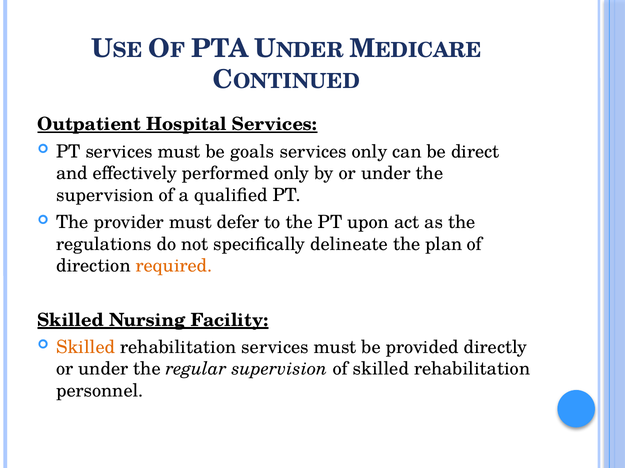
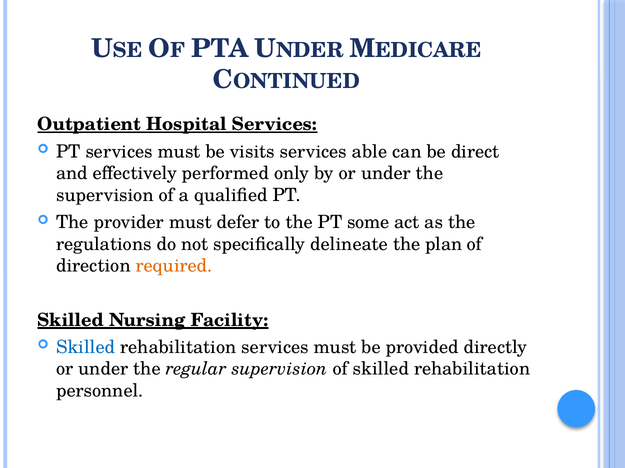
goals: goals -> visits (252, 152)
services only: only -> able (370, 152)
upon: upon -> some (368, 223)
Skilled colour: orange -> blue (86, 348)
